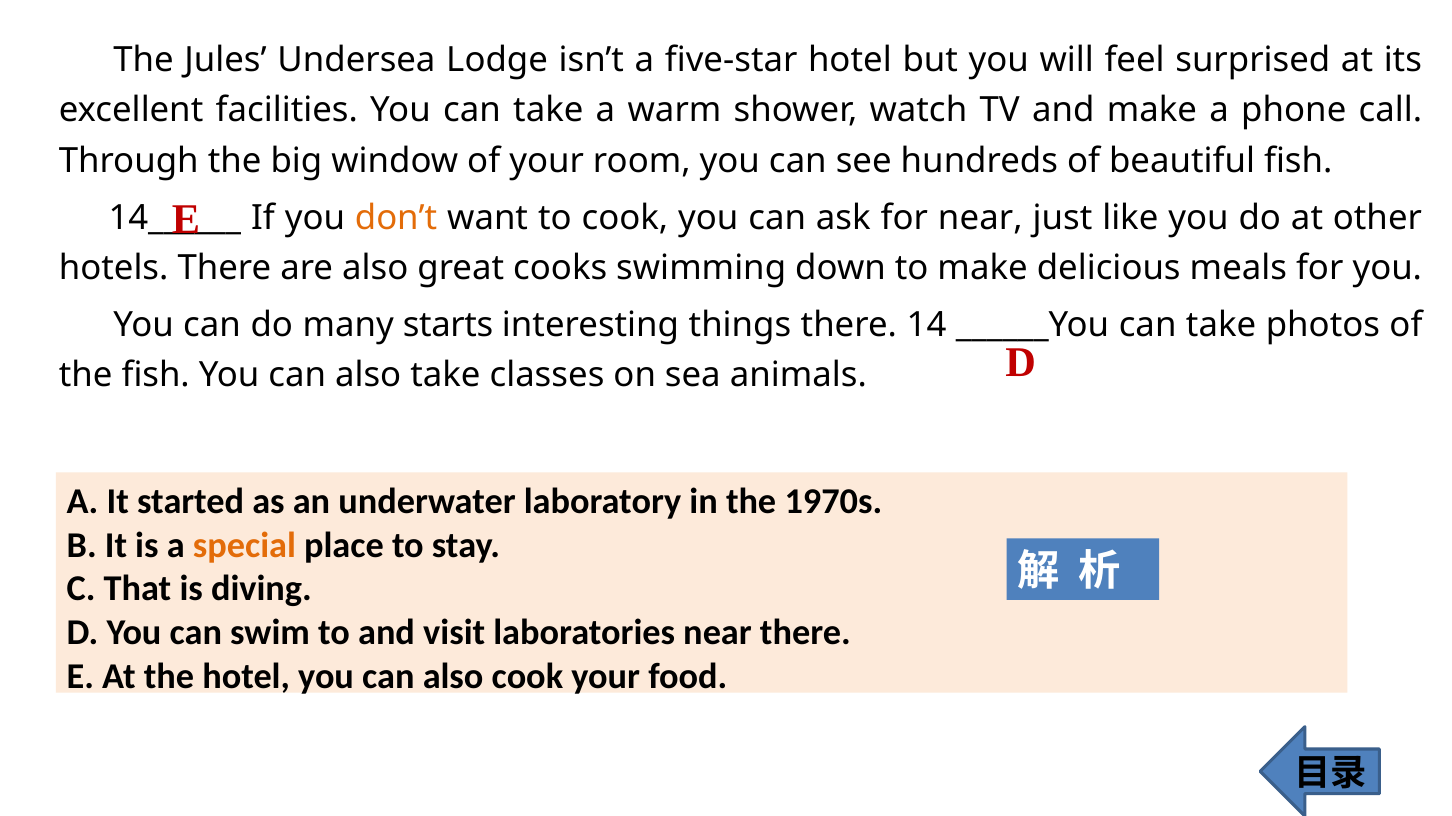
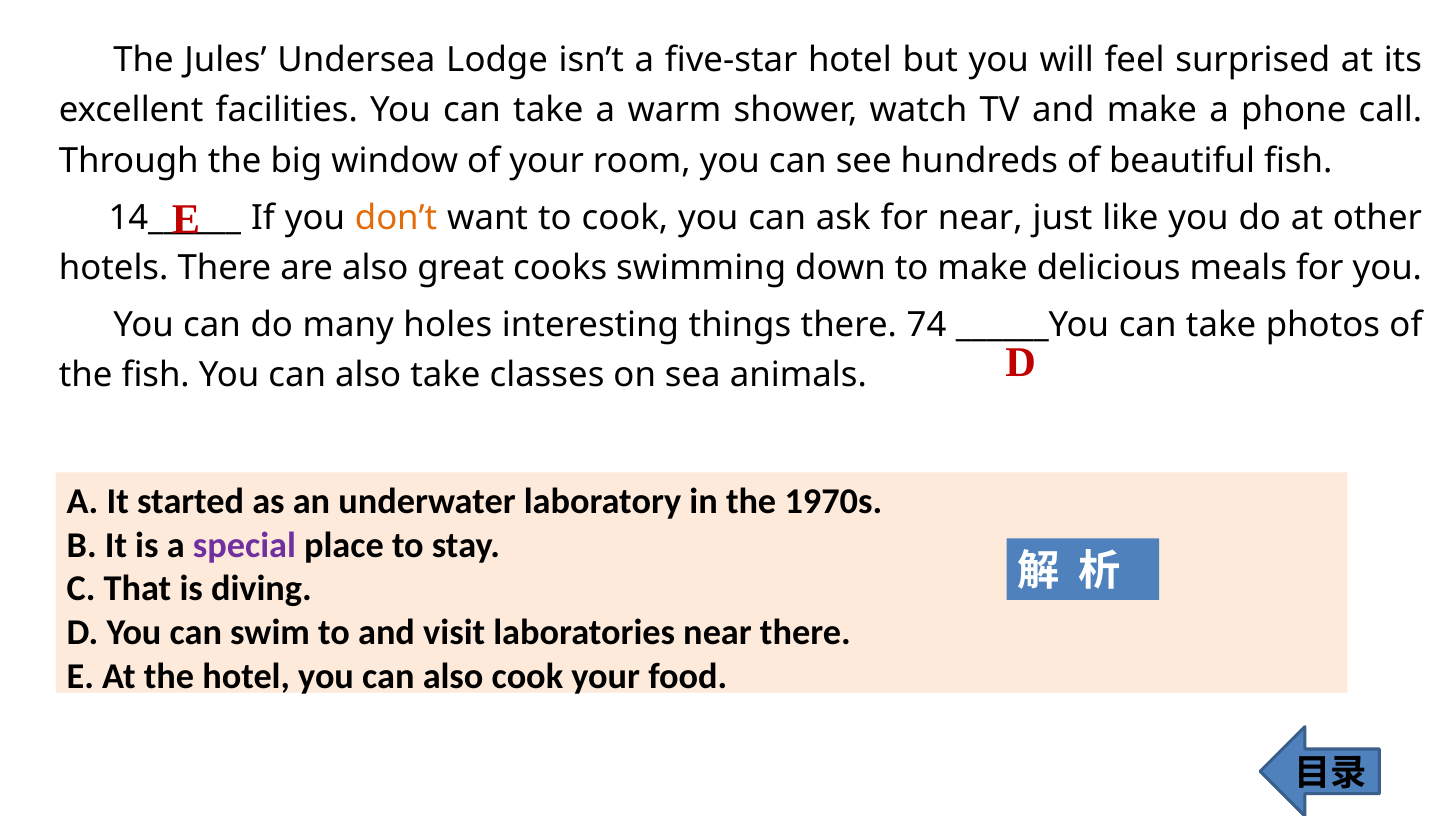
starts: starts -> holes (448, 325)
14: 14 -> 74 (927, 325)
special colour: orange -> purple (244, 546)
